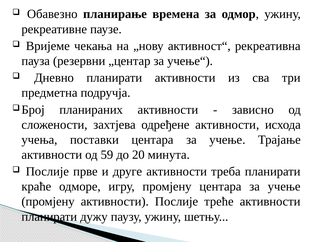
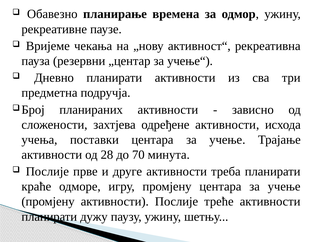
59: 59 -> 28 (107, 155)
20: 20 -> 70 (138, 155)
